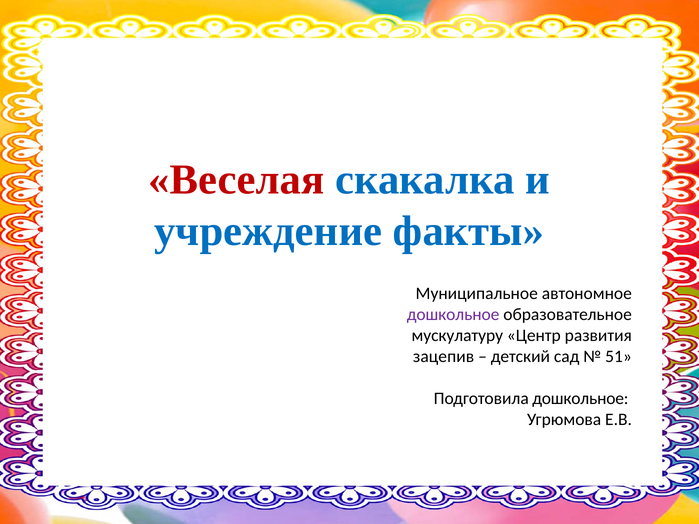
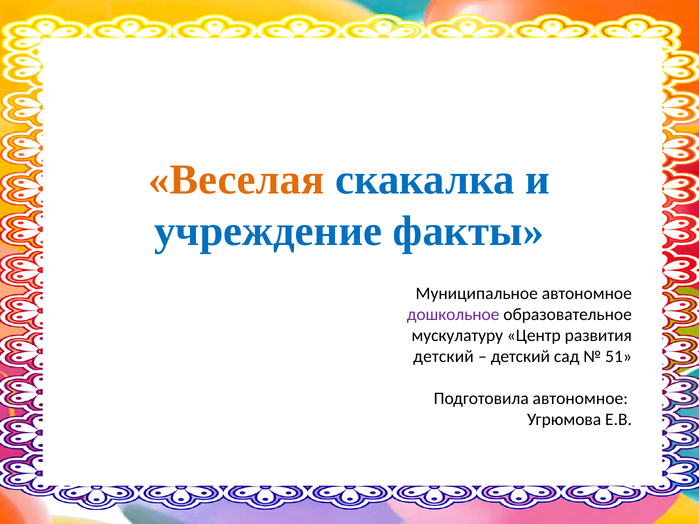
Веселая colour: red -> orange (236, 180)
зацепив: зацепив -> детский (444, 357)
Подготовила дошкольное: дошкольное -> автономное (580, 398)
